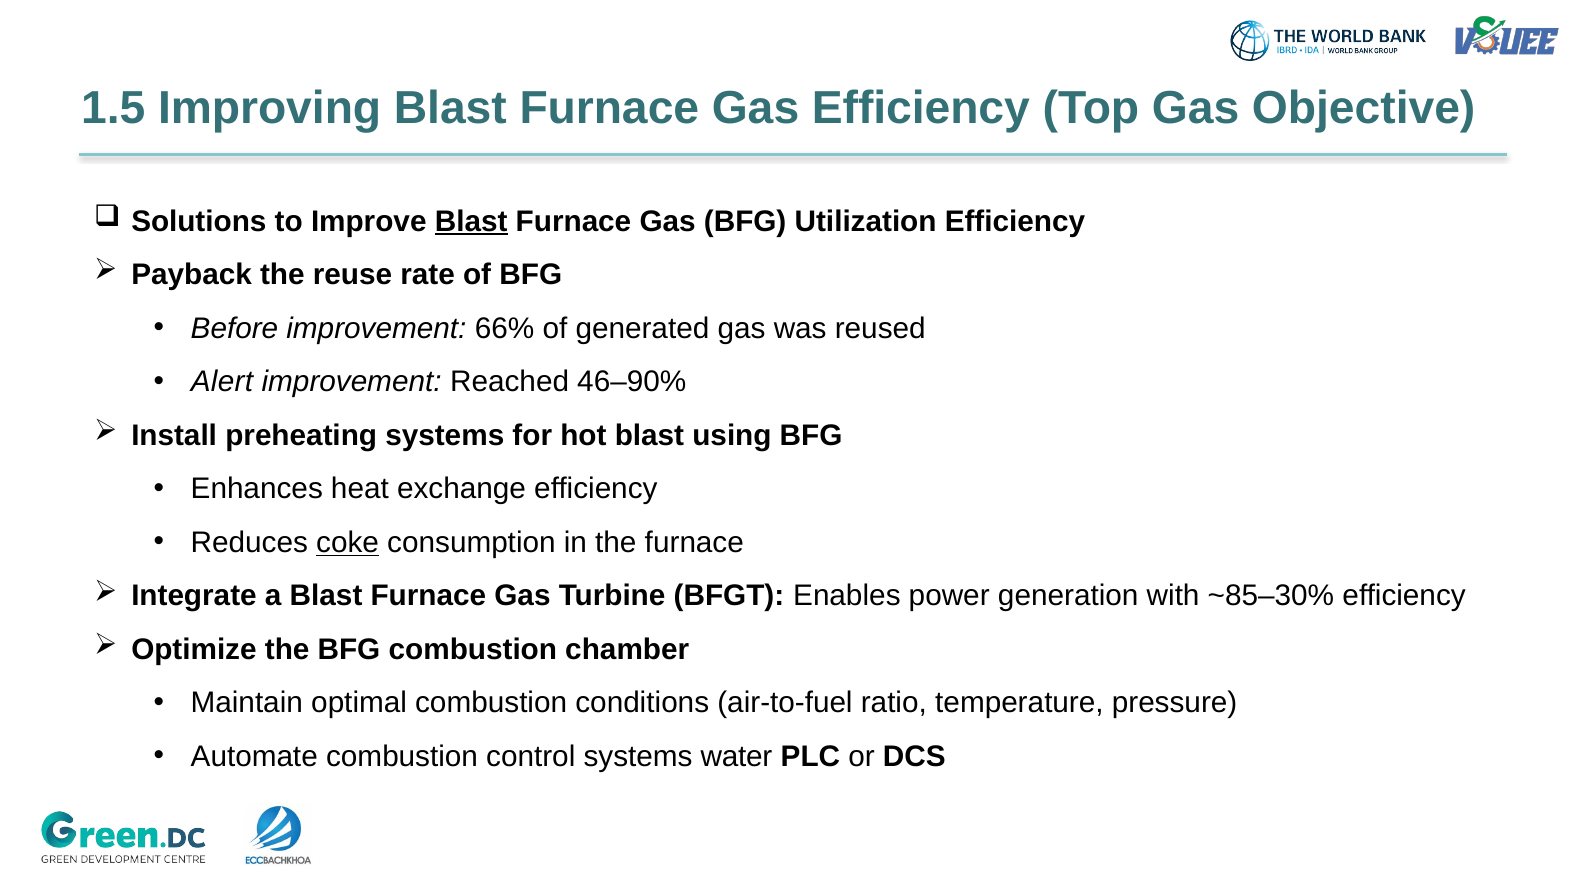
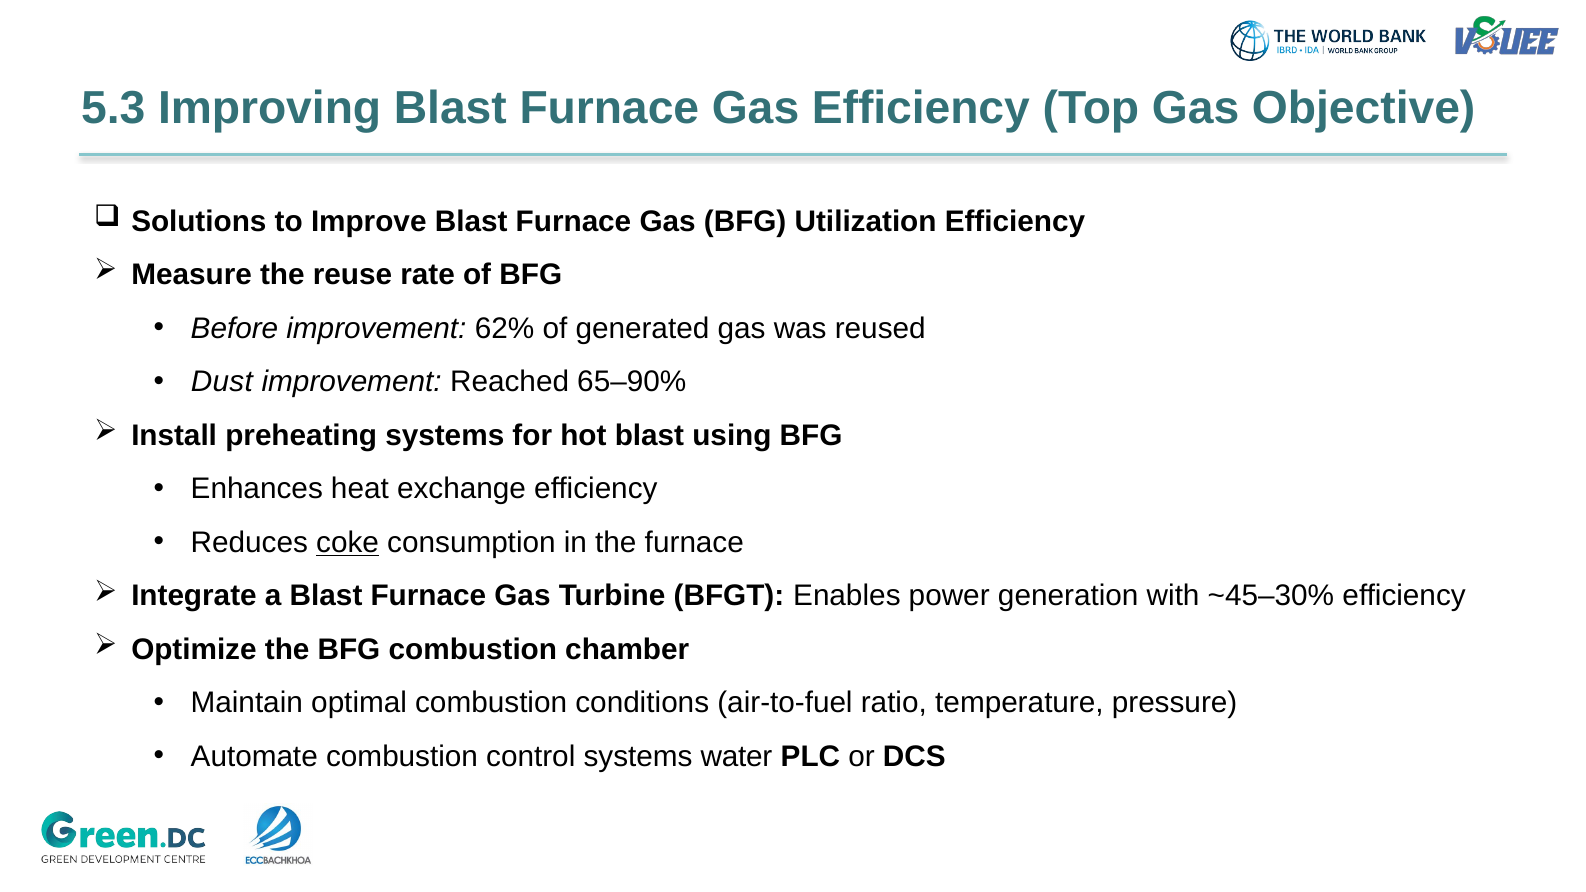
1.5: 1.5 -> 5.3 (113, 108)
Blast underline: present -> none (471, 222)
Payback: Payback -> Measure (192, 275)
66%: 66% -> 62% (505, 329)
Alert: Alert -> Dust (222, 382)
46–90%: 46–90% -> 65–90% (632, 382)
~85–30%: ~85–30% -> ~45–30% (1271, 596)
